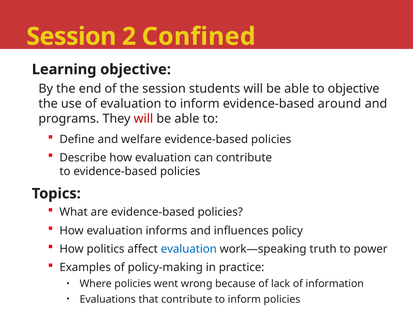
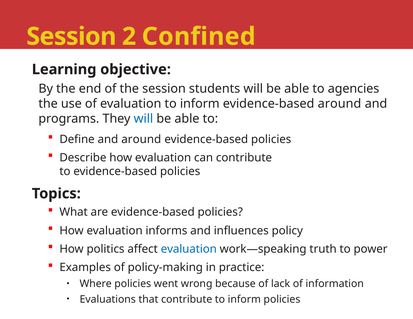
to objective: objective -> agencies (354, 89)
will colour: red -> blue (143, 119)
and welfare: welfare -> around (141, 139)
